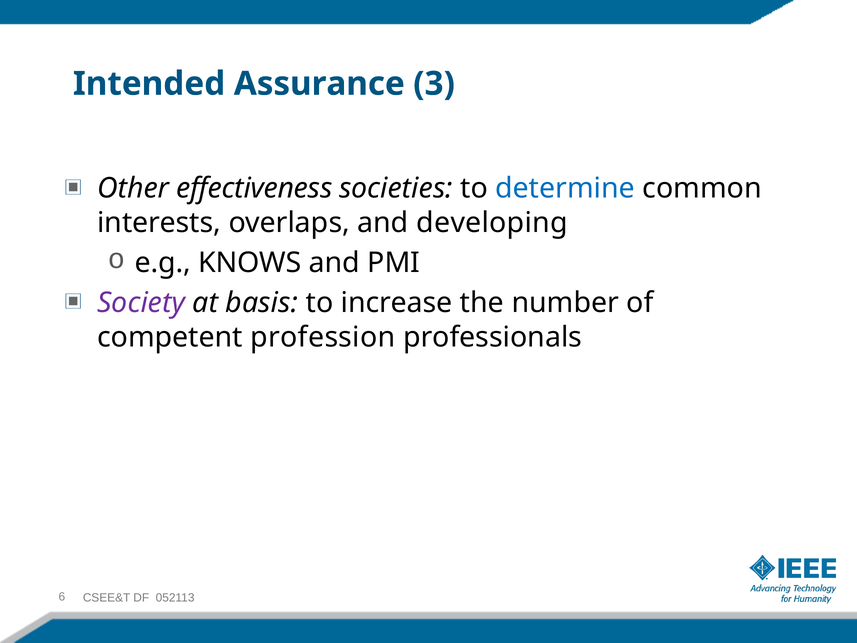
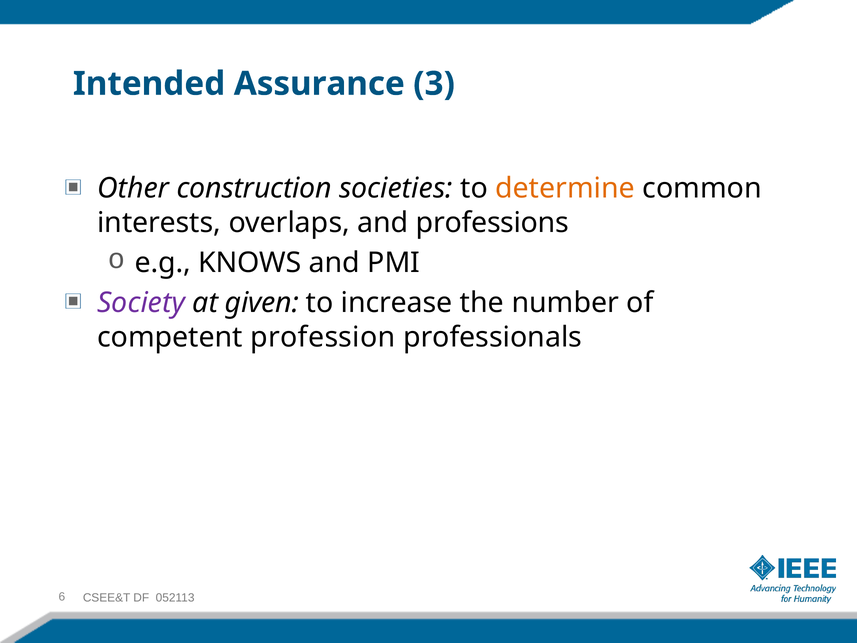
effectiveness: effectiveness -> construction (254, 188)
determine colour: blue -> orange (565, 188)
developing: developing -> professions (492, 223)
basis: basis -> given (262, 303)
